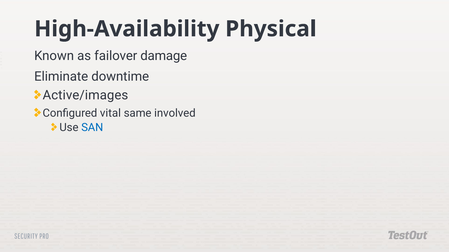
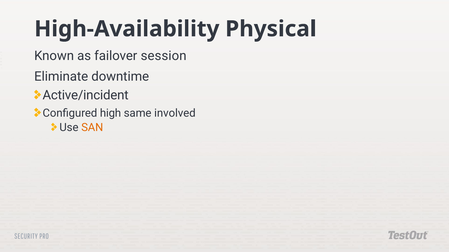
damage: damage -> session (164, 56)
Active/images: Active/images -> Active/incident (86, 95)
vital: vital -> high (111, 113)
SAN colour: blue -> orange (92, 128)
